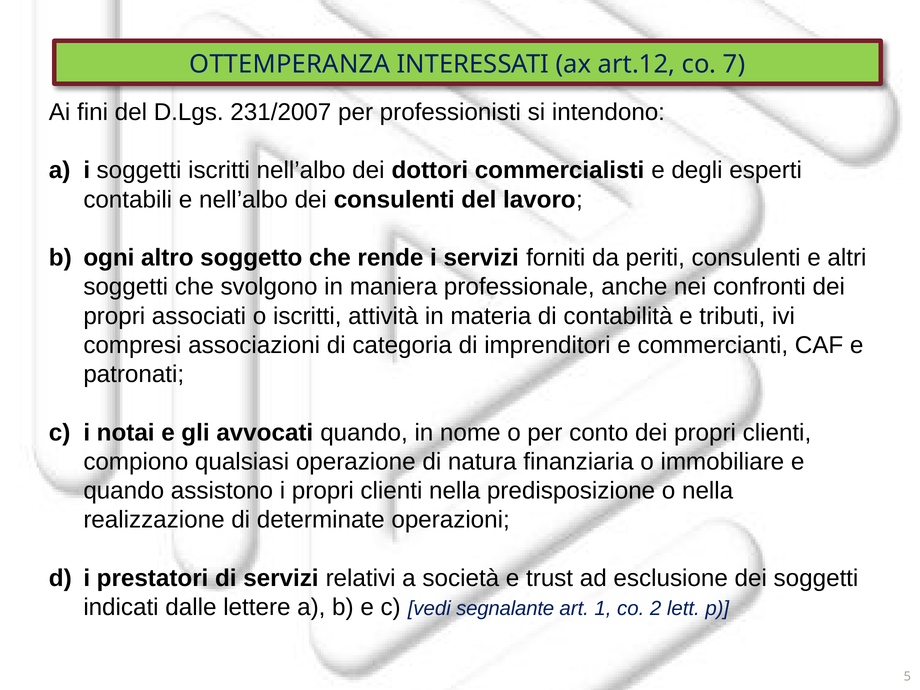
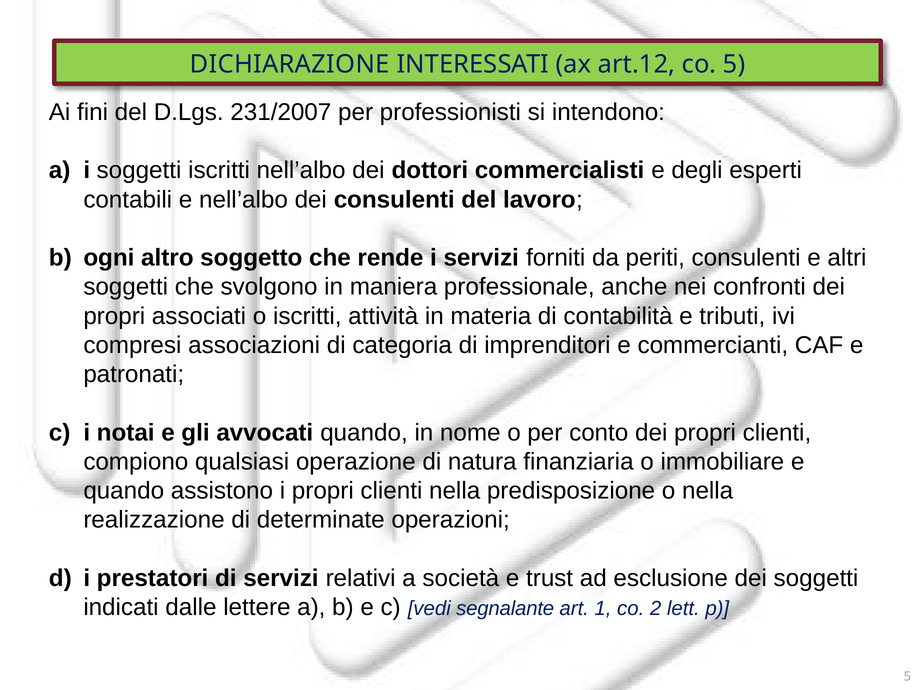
OTTEMPERANZA: OTTEMPERANZA -> DICHIARAZIONE (290, 64)
co 7: 7 -> 5 (734, 64)
